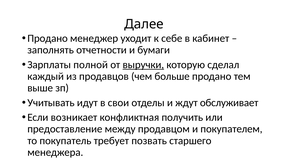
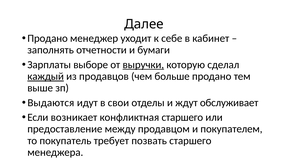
полной: полной -> выборе (91, 65)
каждый underline: none -> present (46, 76)
Учитывать: Учитывать -> Выдаются (51, 103)
конфликтная получить: получить -> старшего (182, 117)
